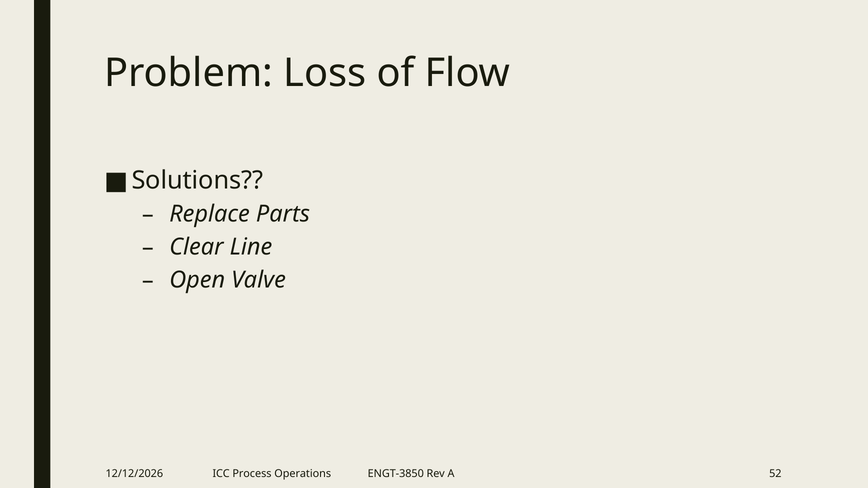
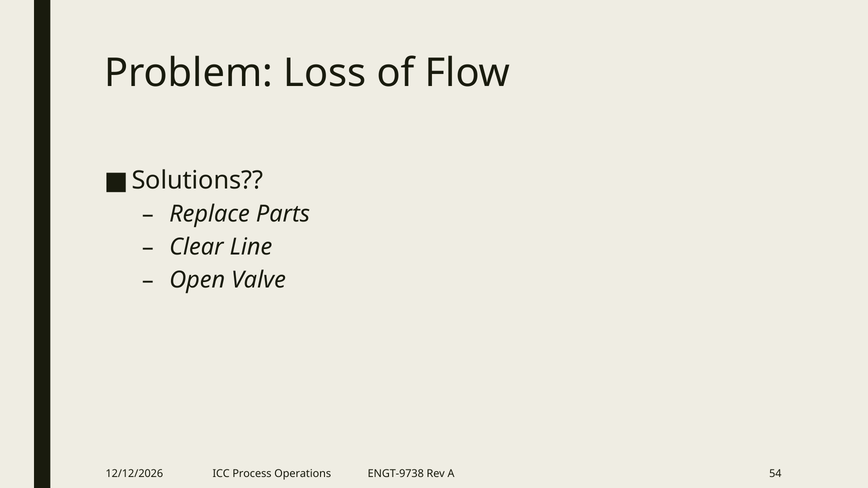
ENGT-3850: ENGT-3850 -> ENGT-9738 (396, 474)
52: 52 -> 54 (775, 474)
